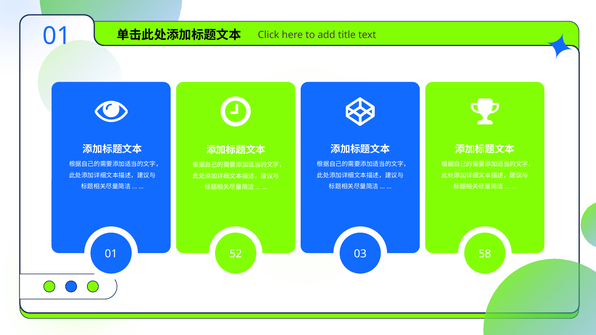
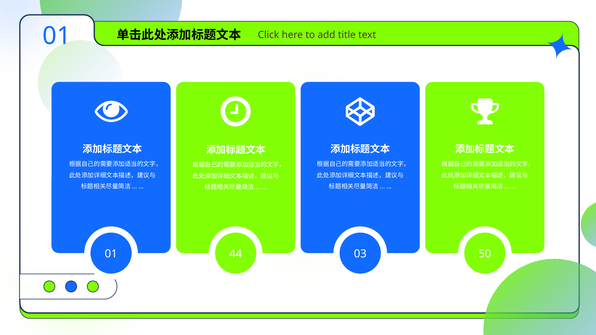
52: 52 -> 44 (236, 254)
58: 58 -> 50 (485, 254)
